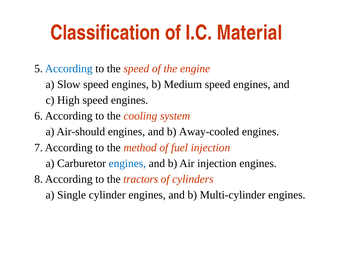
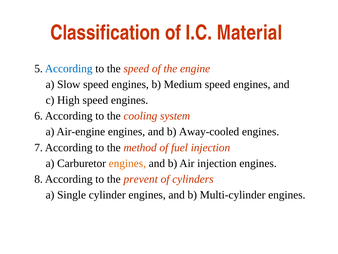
Air-should: Air-should -> Air-engine (81, 131)
engines colour: blue -> orange (127, 163)
tractors: tractors -> prevent (141, 179)
